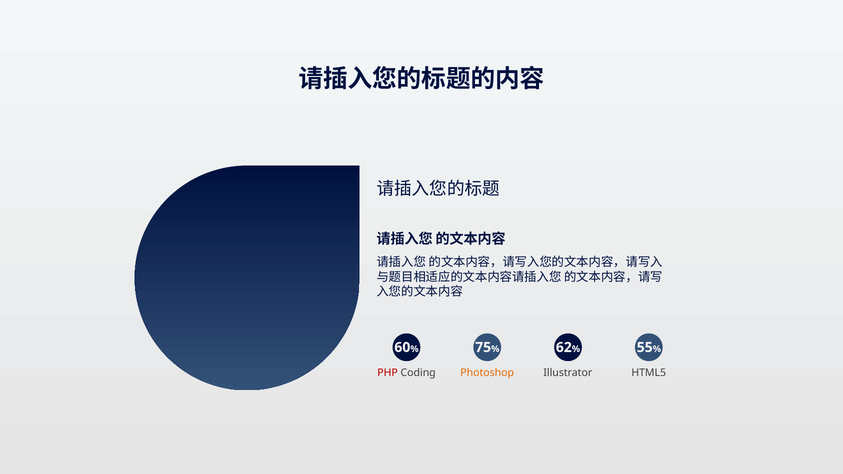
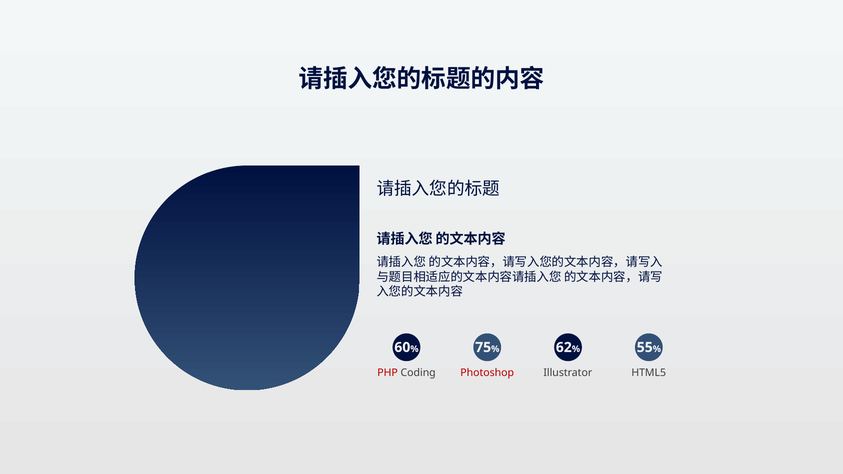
Photoshop colour: orange -> red (487, 373)
